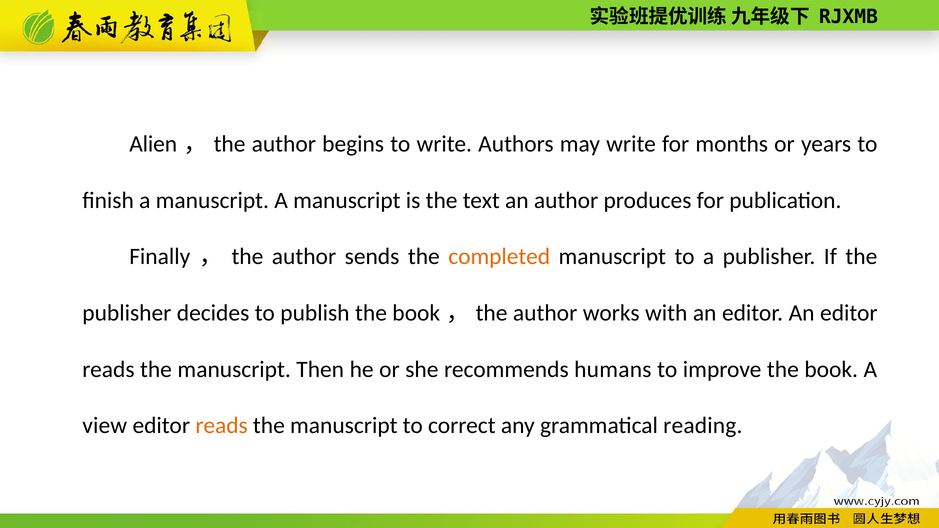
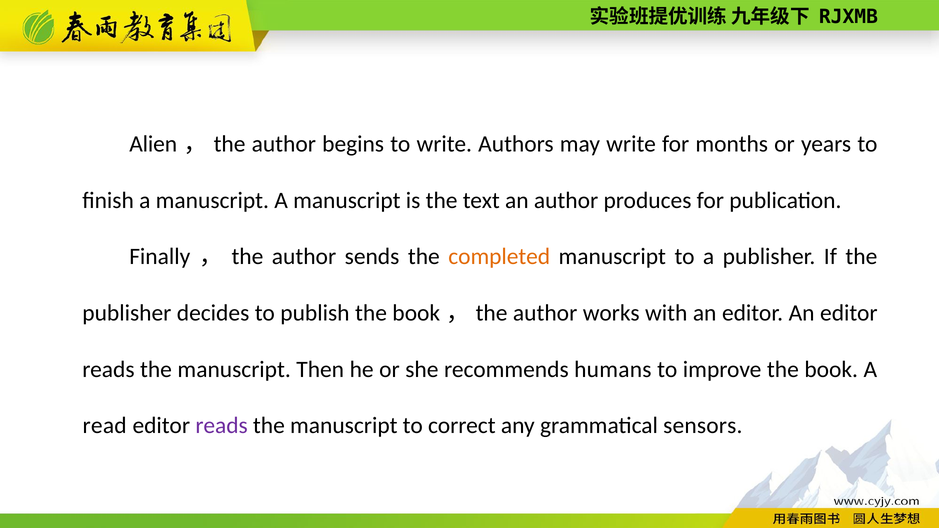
view: view -> read (105, 426)
reads colour: orange -> purple (222, 426)
reading: reading -> sensors (703, 426)
